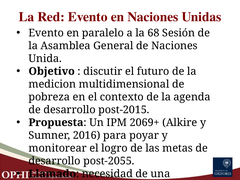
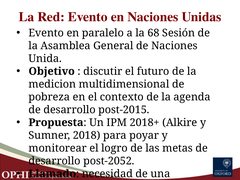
2069+: 2069+ -> 2018+ (145, 123)
2016: 2016 -> 2018 (87, 135)
post-2055: post-2055 -> post-2052 (109, 161)
